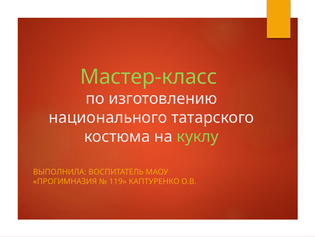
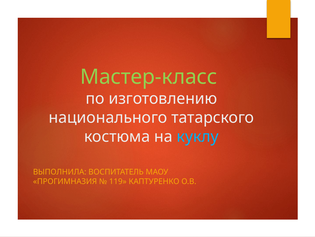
куклу colour: light green -> light blue (198, 136)
